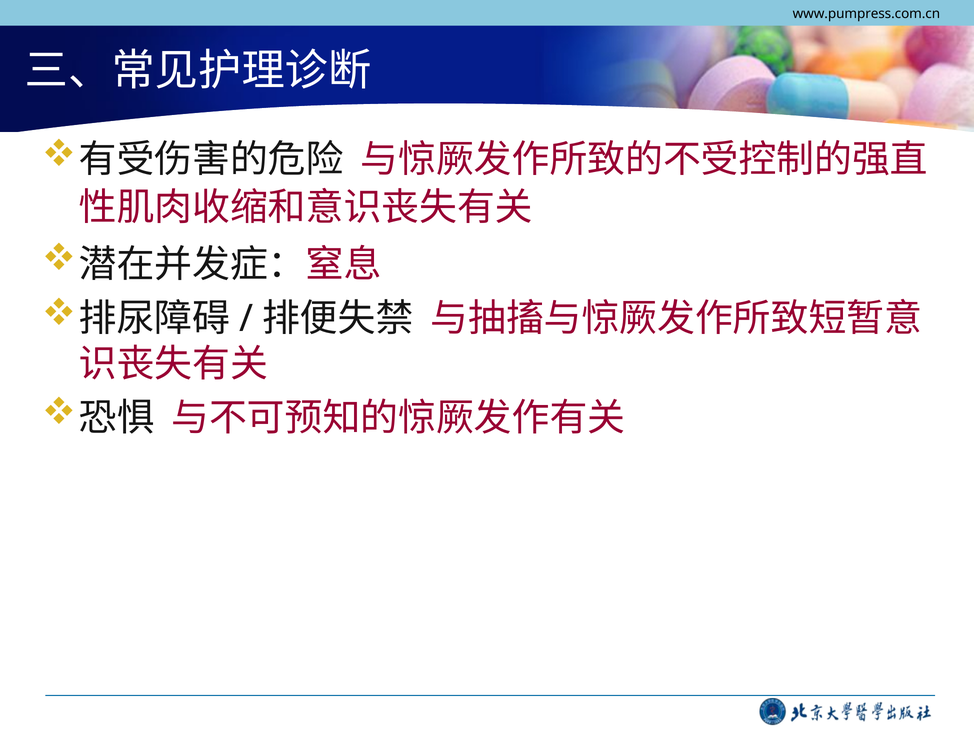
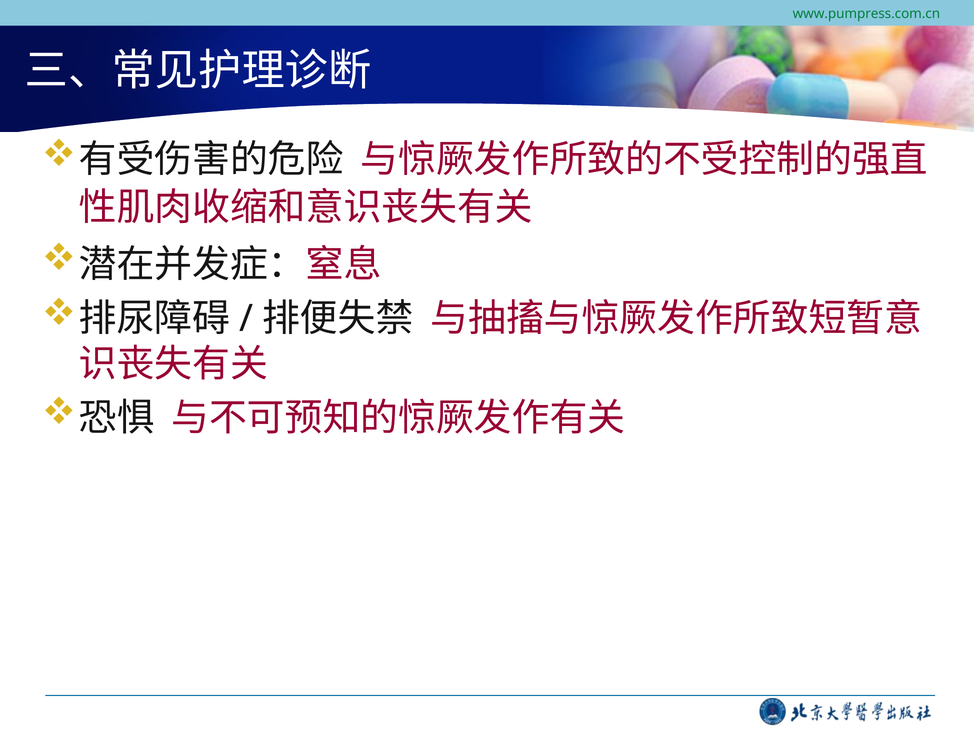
www.pumpress.com.cn colour: black -> green (866, 14)
